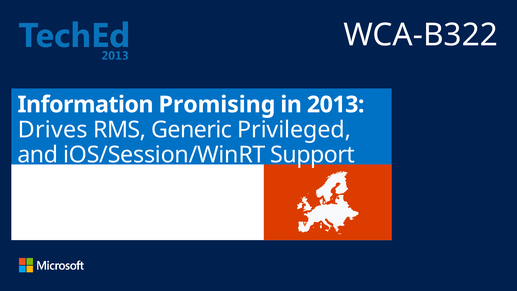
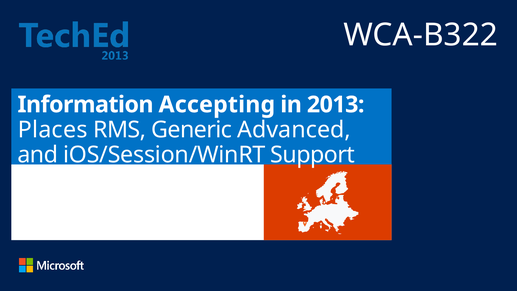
Promising: Promising -> Accepting (217, 105)
Drives: Drives -> Places (53, 130)
Privileged: Privileged -> Advanced (294, 130)
